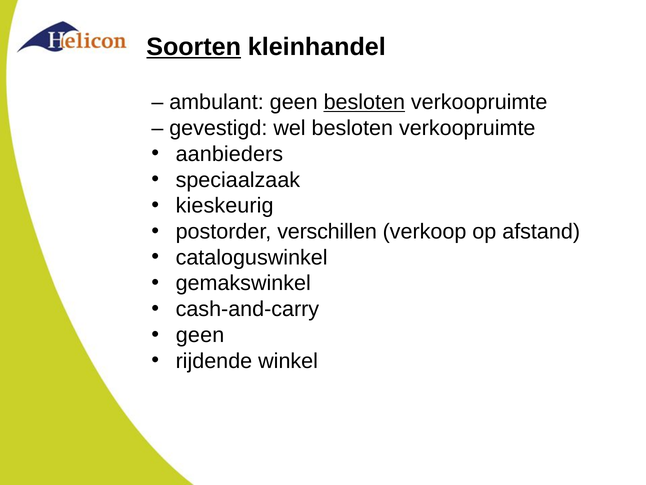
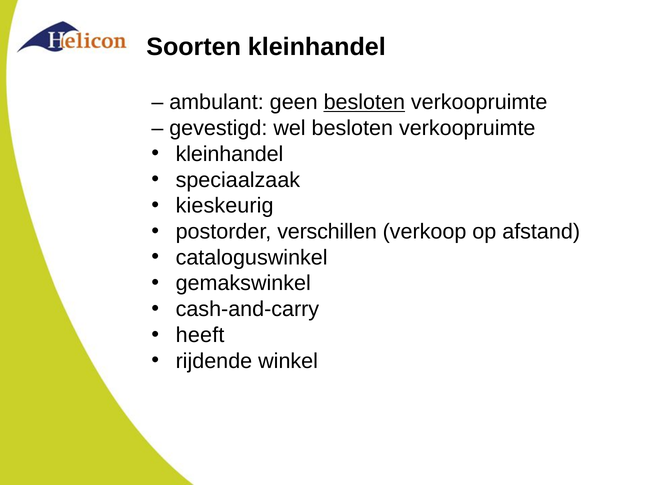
Soorten underline: present -> none (194, 47)
aanbieders: aanbieders -> kleinhandel (230, 154)
geen: geen -> heeft (200, 335)
